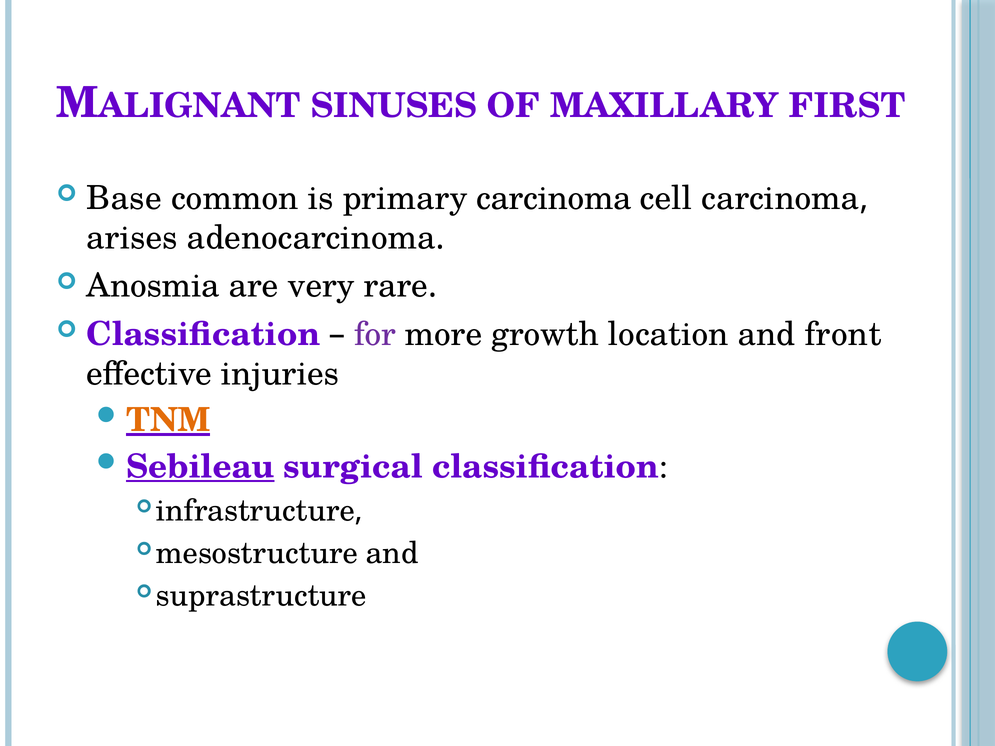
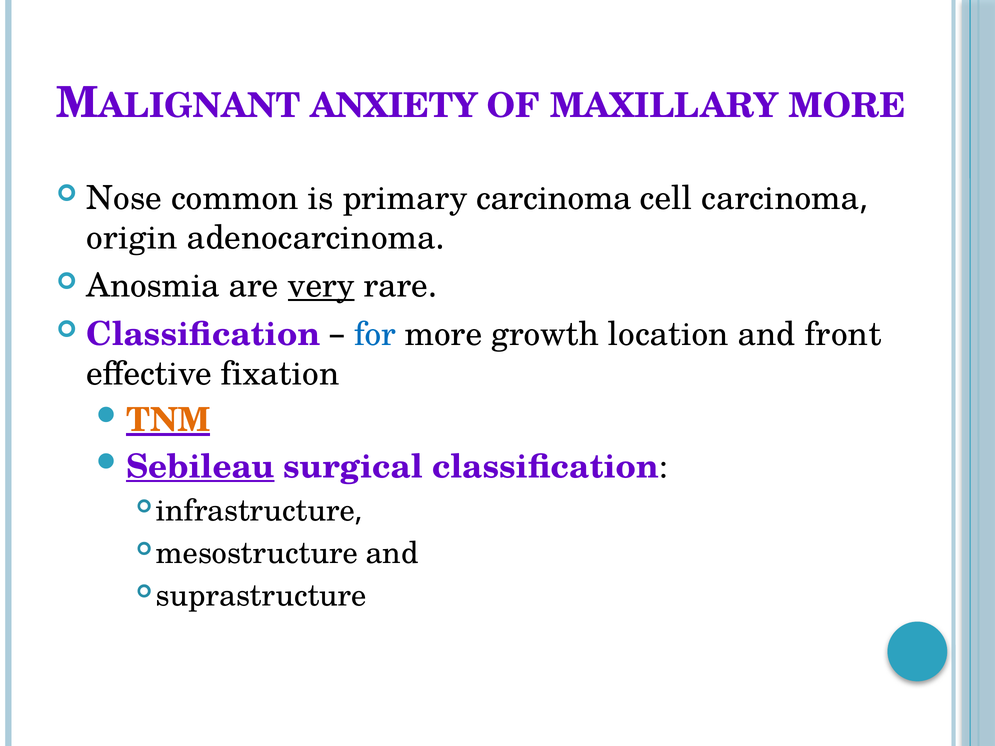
SINUSES: SINUSES -> ANXIETY (394, 106)
MAXILLARY FIRST: FIRST -> MORE (847, 106)
Base: Base -> Nose (124, 198)
arises: arises -> origin (132, 238)
very underline: none -> present (321, 286)
for colour: purple -> blue (375, 334)
injuries: injuries -> fixation (280, 374)
